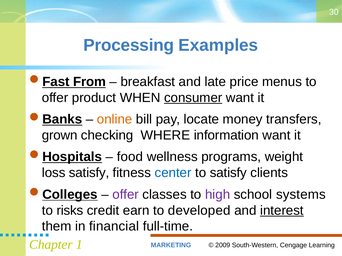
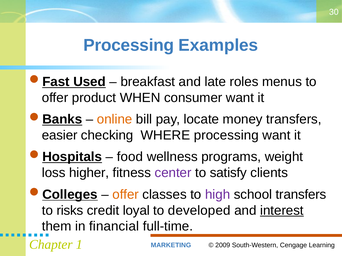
From: From -> Used (89, 82)
price: price -> roles (244, 82)
consumer underline: present -> none (193, 98)
grown: grown -> easier (60, 135)
WHERE information: information -> processing (226, 135)
loss satisfy: satisfy -> higher (89, 173)
center colour: blue -> purple (173, 173)
offer colour: purple -> orange (126, 195)
school systems: systems -> transfers (301, 195)
earn: earn -> loyal (136, 211)
